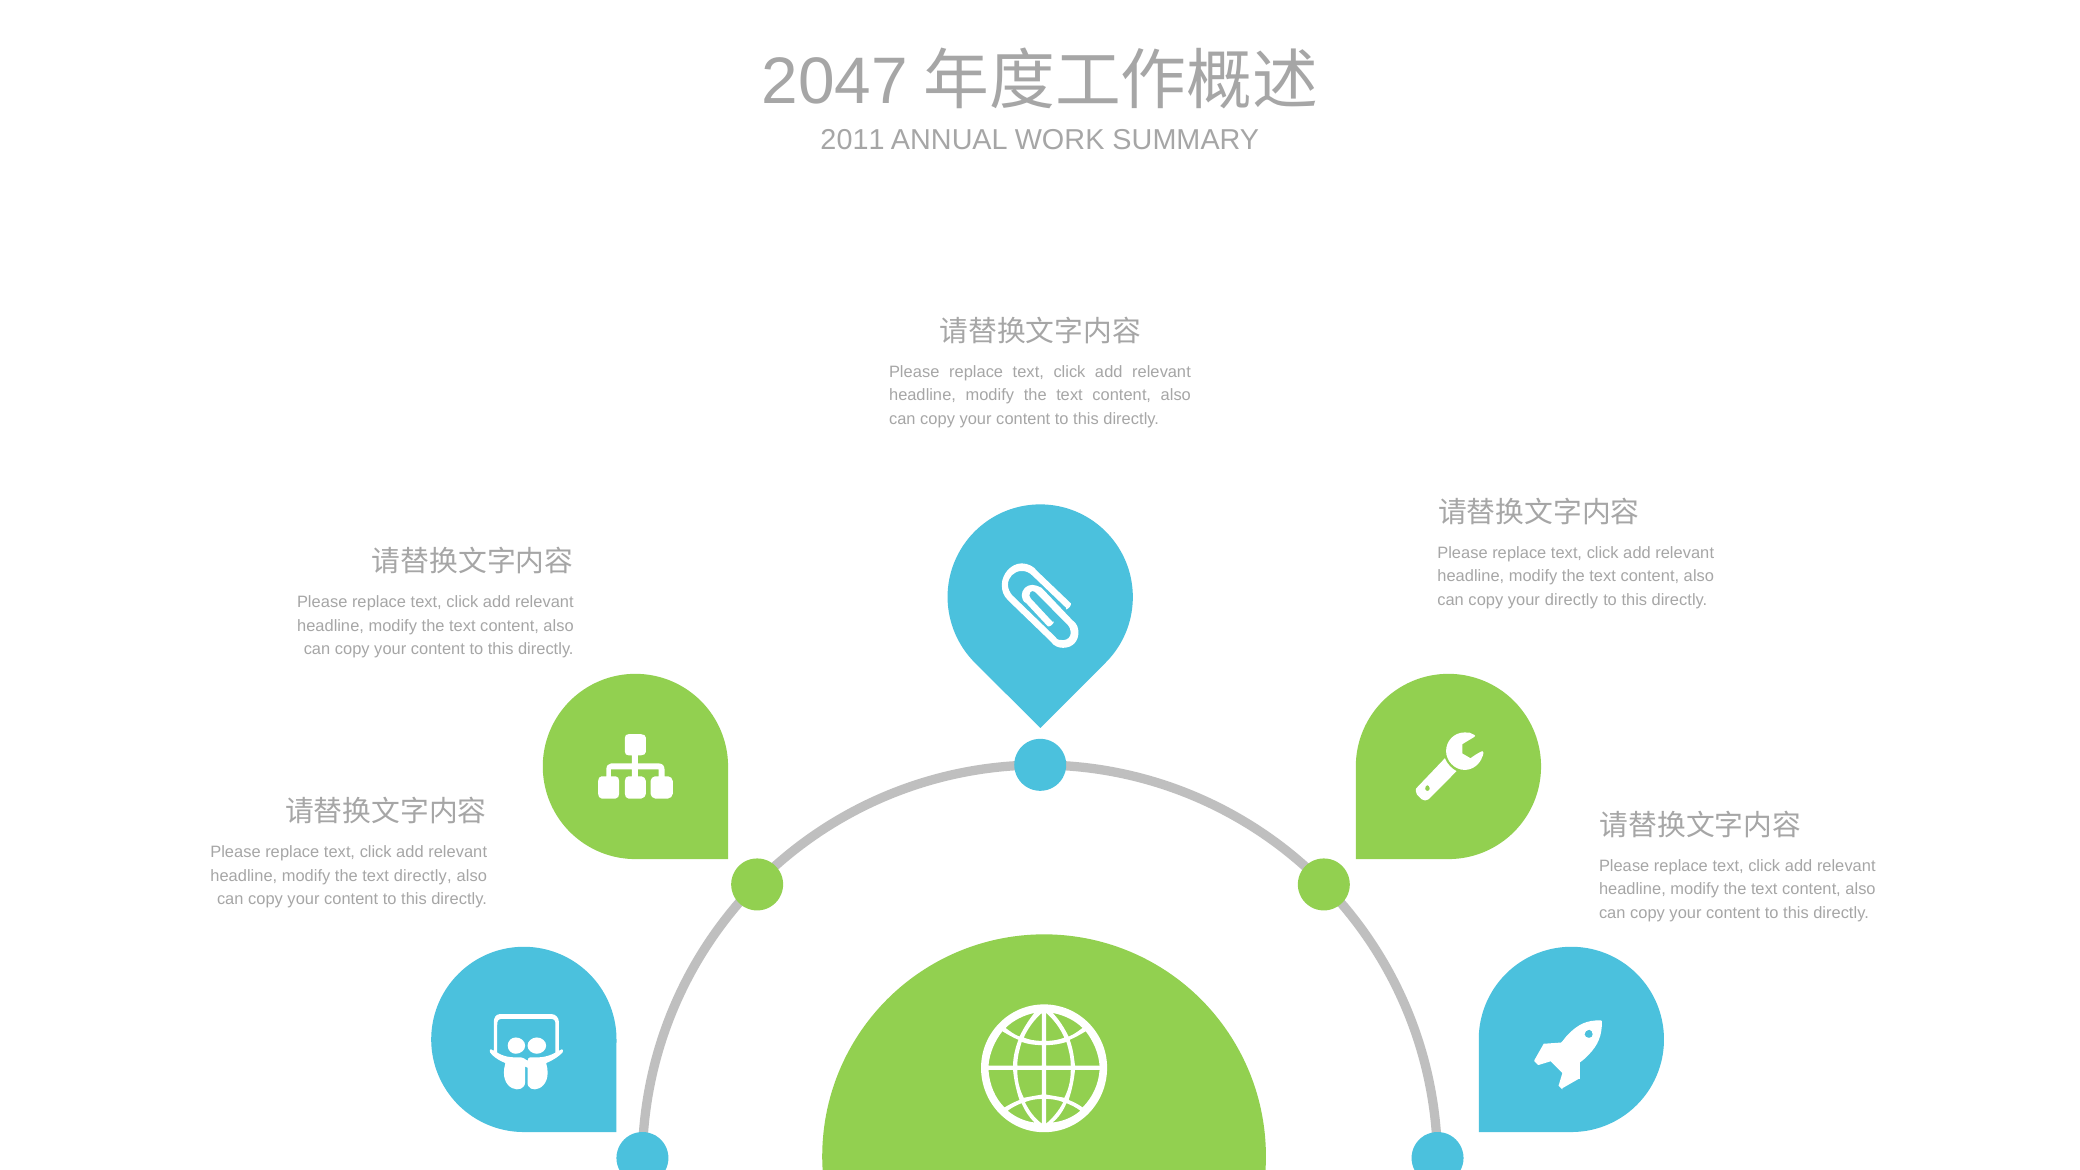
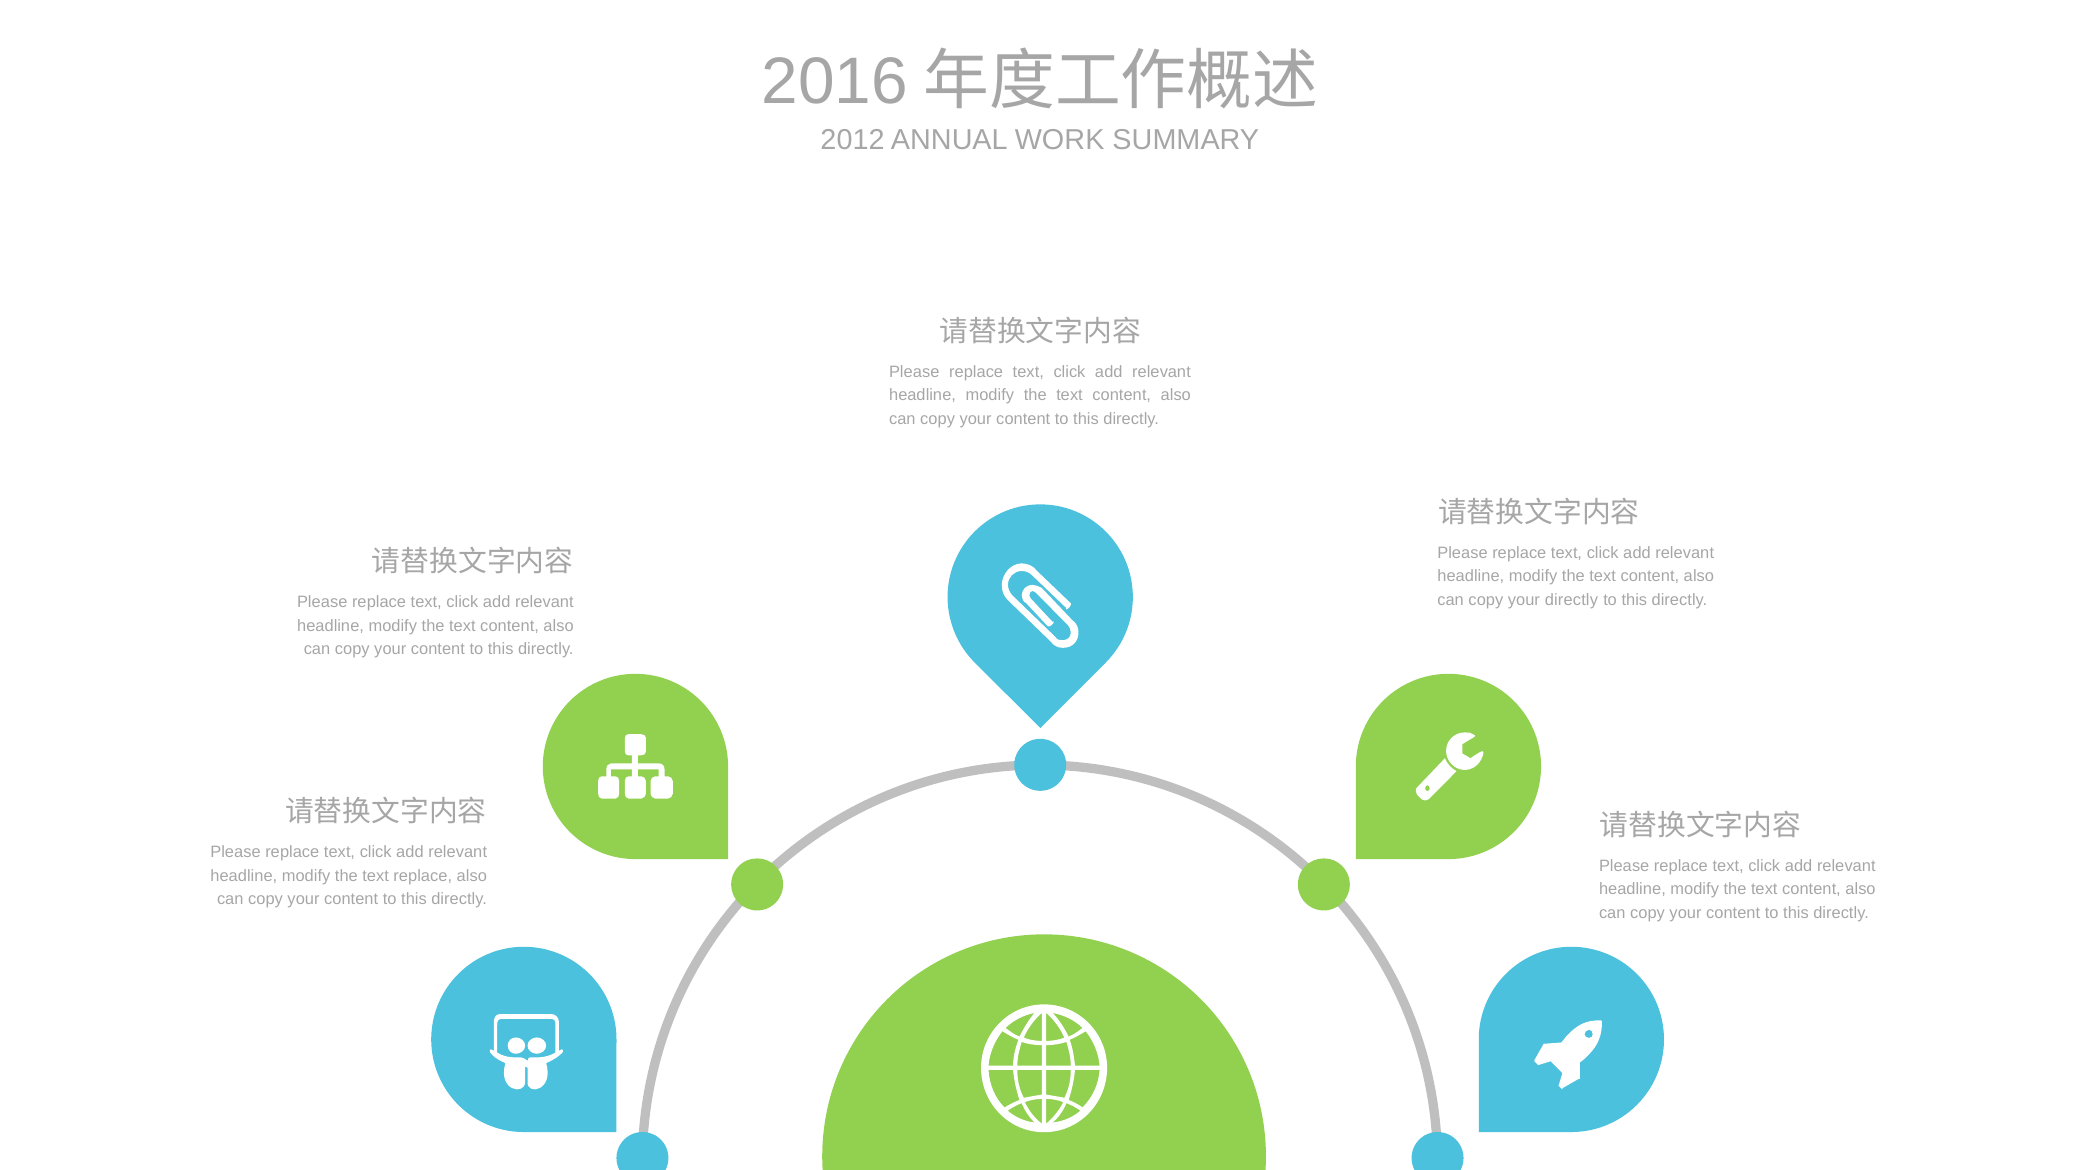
2047: 2047 -> 2016 (835, 82)
2011: 2011 -> 2012 (853, 140)
text directly: directly -> replace (423, 876)
